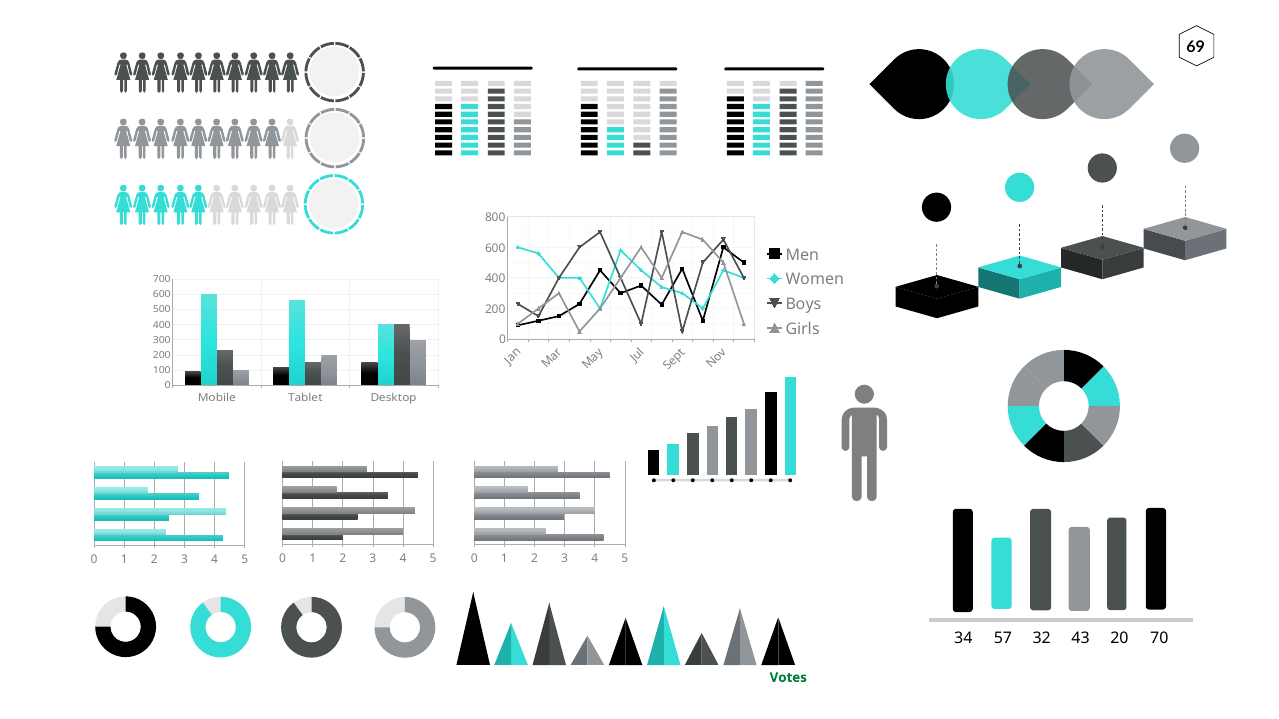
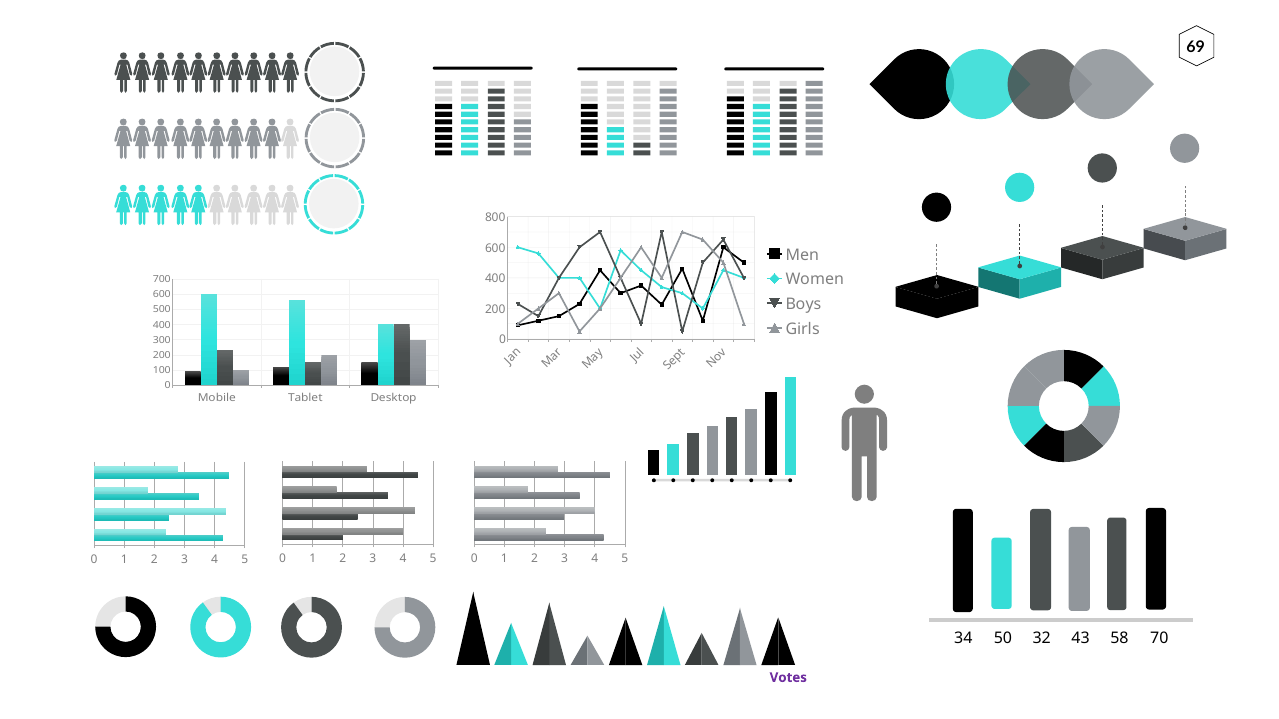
57: 57 -> 50 (1003, 638)
20: 20 -> 58 (1119, 638)
Votes colour: green -> purple (788, 678)
